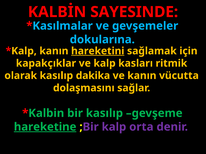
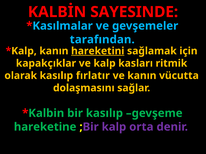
dokularına: dokularına -> tarafından (102, 40)
dakika: dakika -> fırlatır (93, 76)
hareketine underline: present -> none (45, 127)
